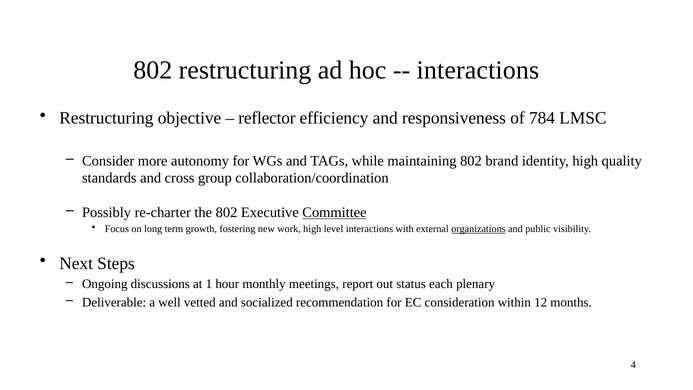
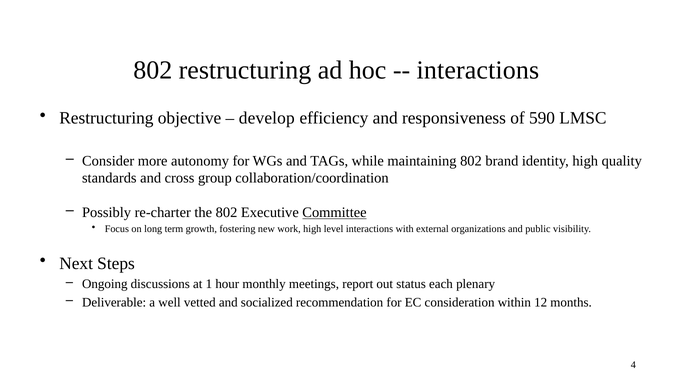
reflector: reflector -> develop (267, 118)
784: 784 -> 590 (542, 118)
organizations underline: present -> none (478, 229)
